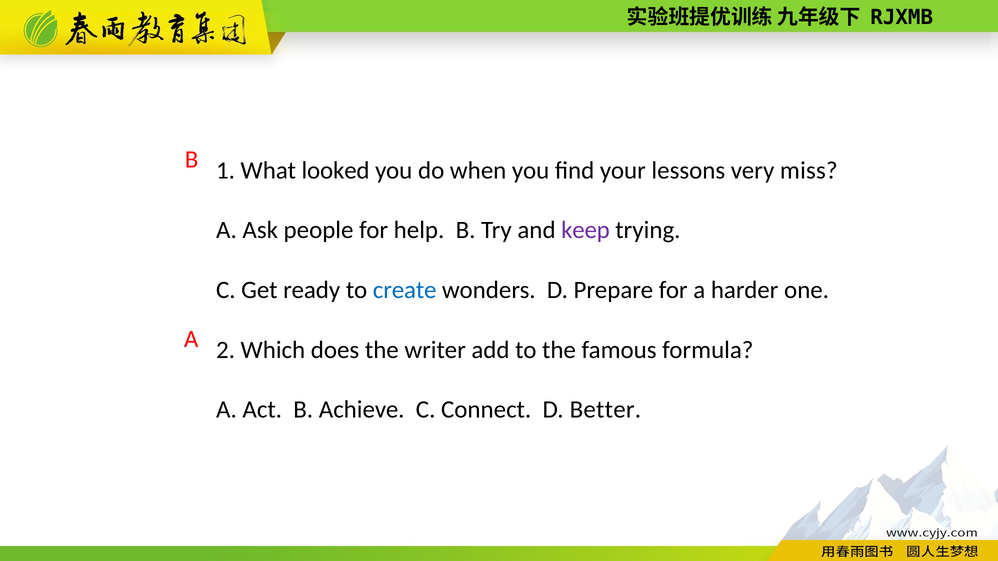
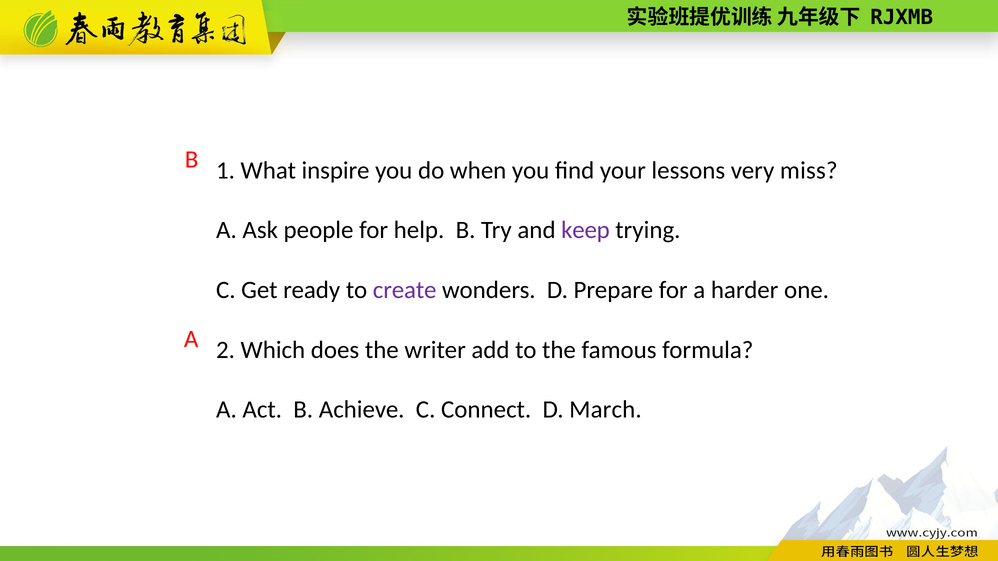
looked: looked -> inspire (336, 170)
create colour: blue -> purple (405, 290)
Better: Better -> March (605, 410)
